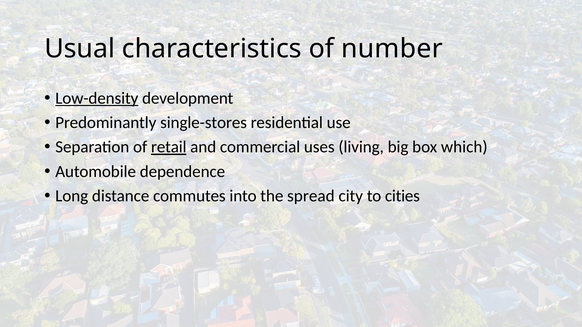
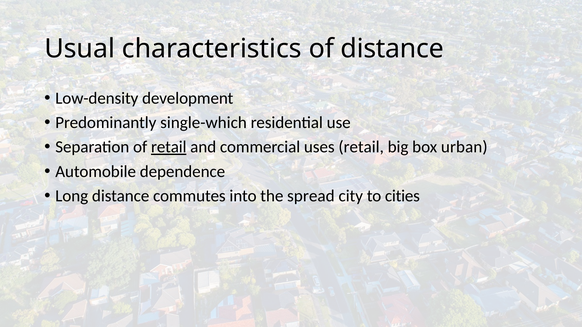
of number: number -> distance (392, 49)
Low-density underline: present -> none (97, 98)
single-stores: single-stores -> single-which (204, 123)
uses living: living -> retail (361, 147)
which: which -> urban (464, 147)
